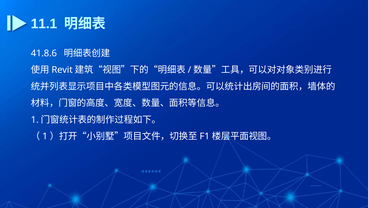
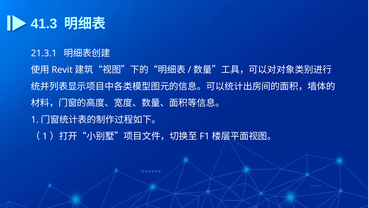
11.1: 11.1 -> 41.3 (44, 24)
41.8.6: 41.8.6 -> 21.3.1 (44, 53)
